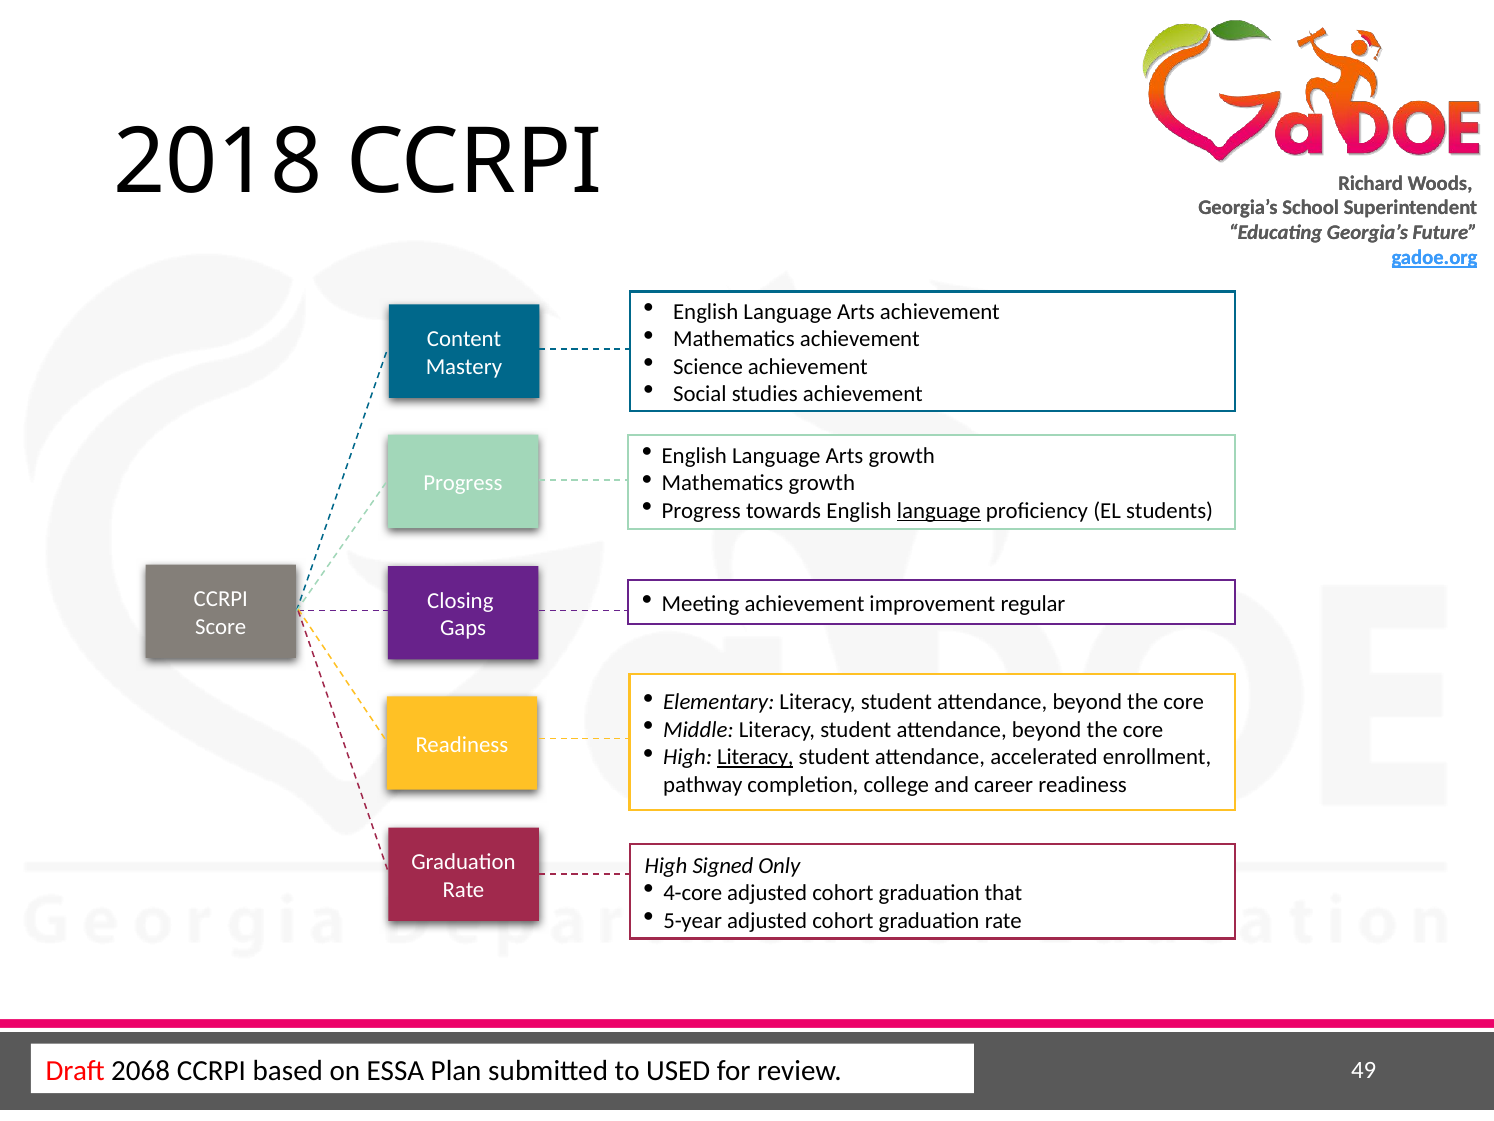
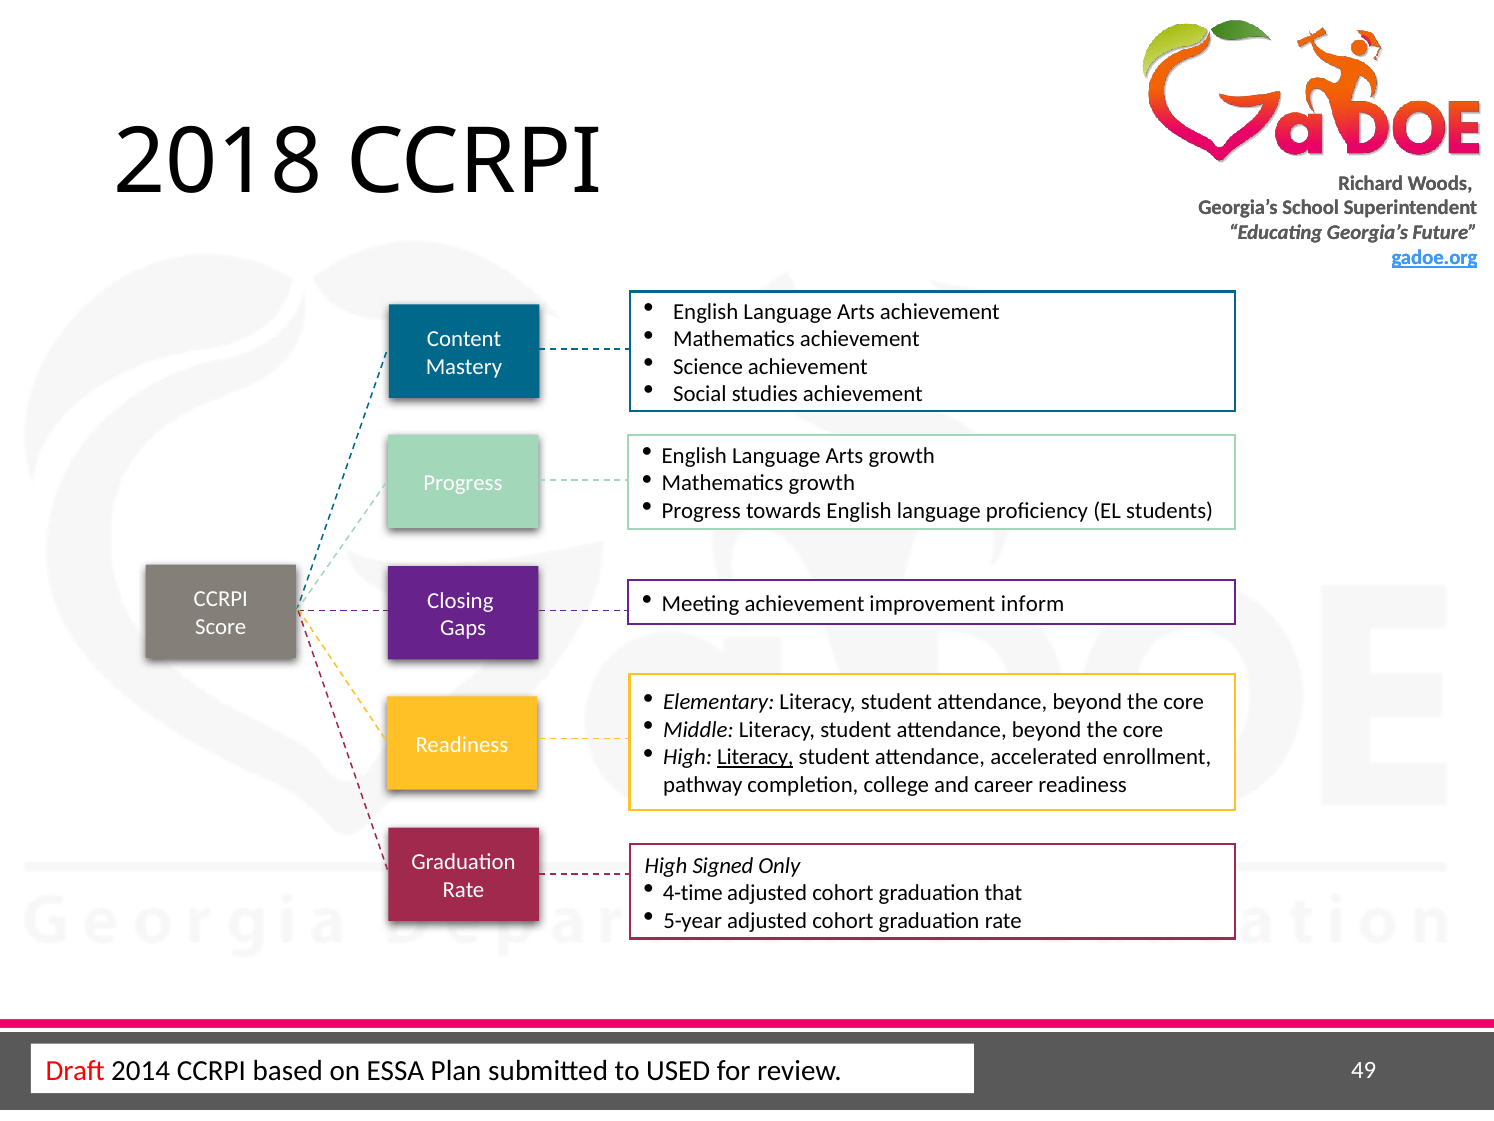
language underline: present -> none (939, 511)
regular: regular -> inform (1033, 604)
4-core: 4-core -> 4-time (693, 893)
2068: 2068 -> 2014 (141, 1070)
